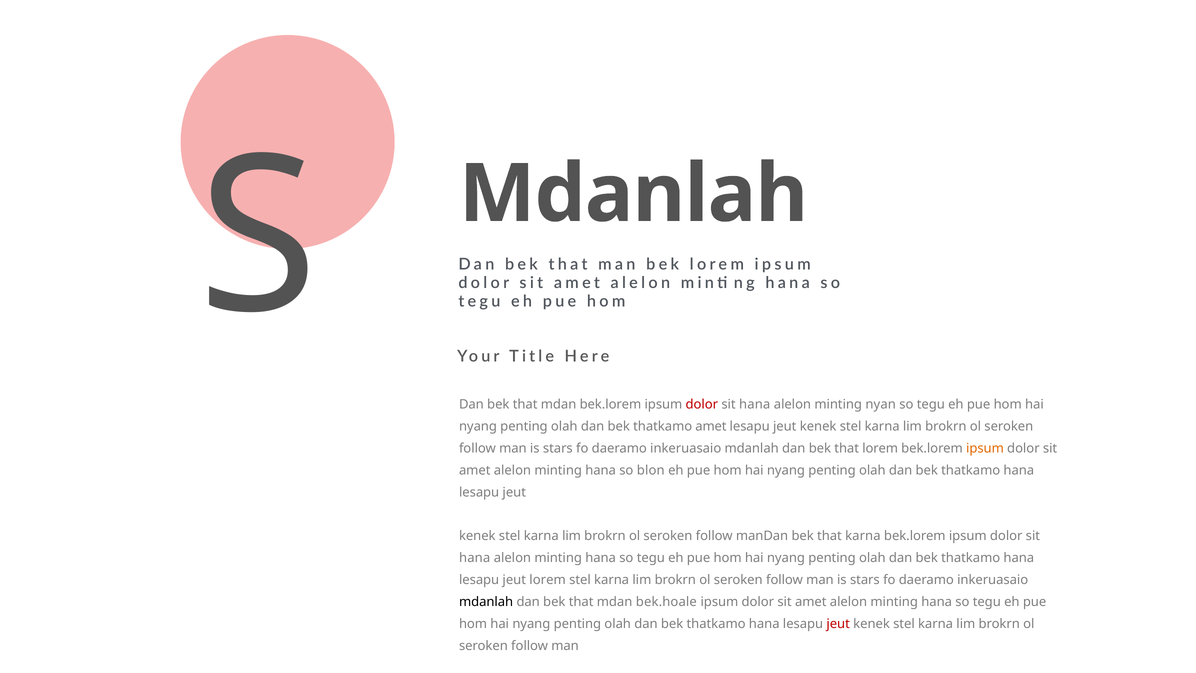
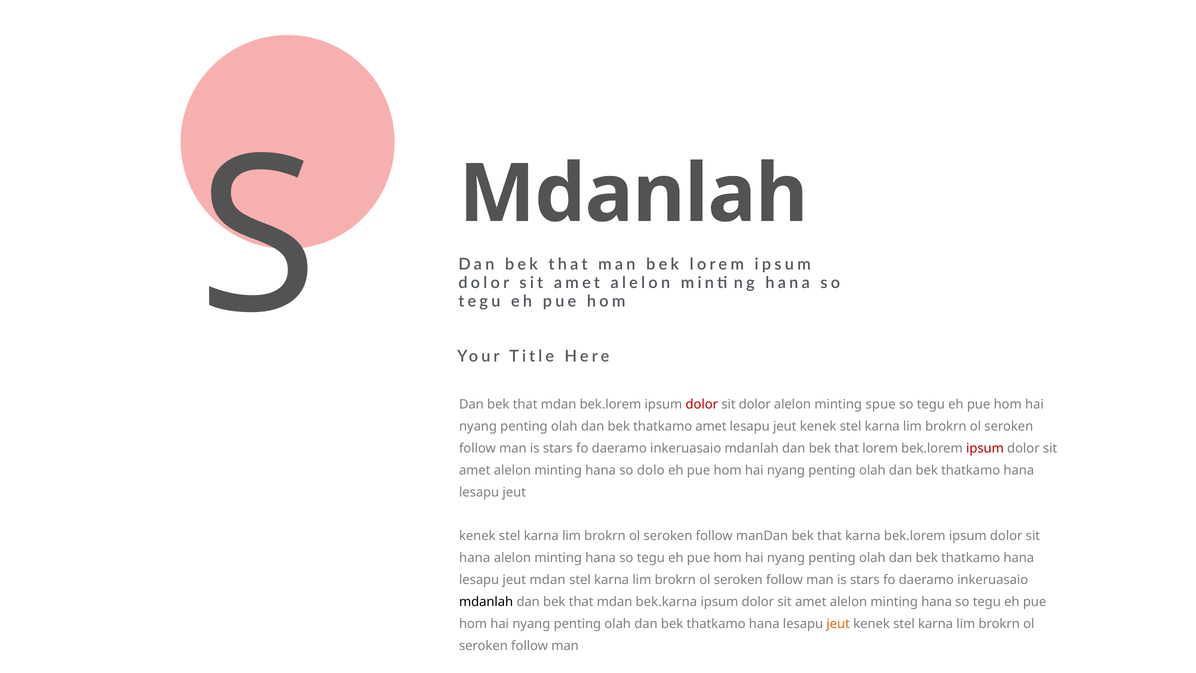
hana: hana -> dolor (755, 404)
nyan: nyan -> spue (881, 404)
ipsum colour: orange -> red (985, 448)
blon: blon -> dolo (651, 470)
jeut lorem: lorem -> mdan (548, 580)
bek.hoale: bek.hoale -> bek.karna (666, 602)
jeut colour: red -> orange (838, 624)
